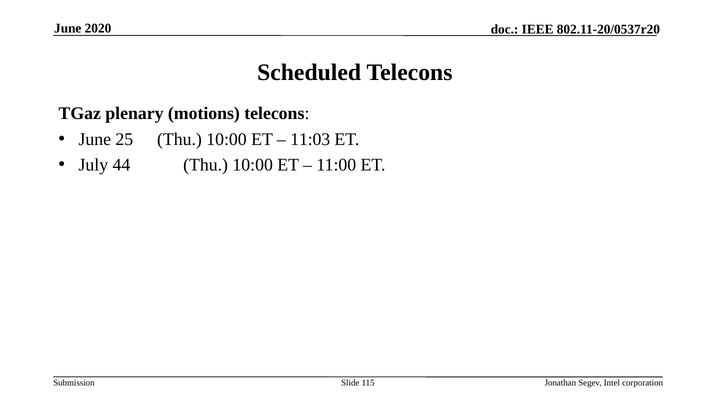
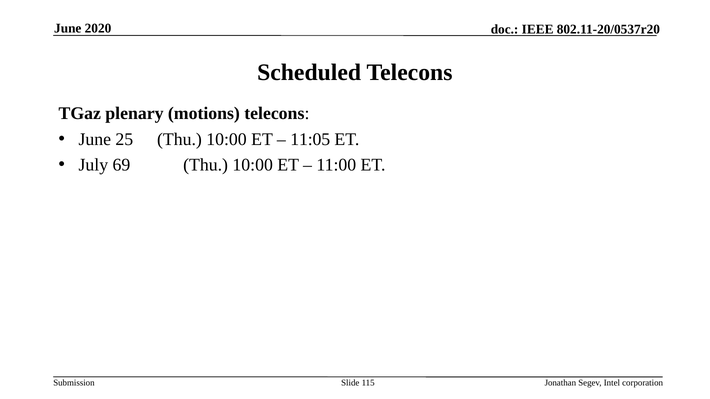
11:03: 11:03 -> 11:05 (310, 139)
44: 44 -> 69 (121, 165)
